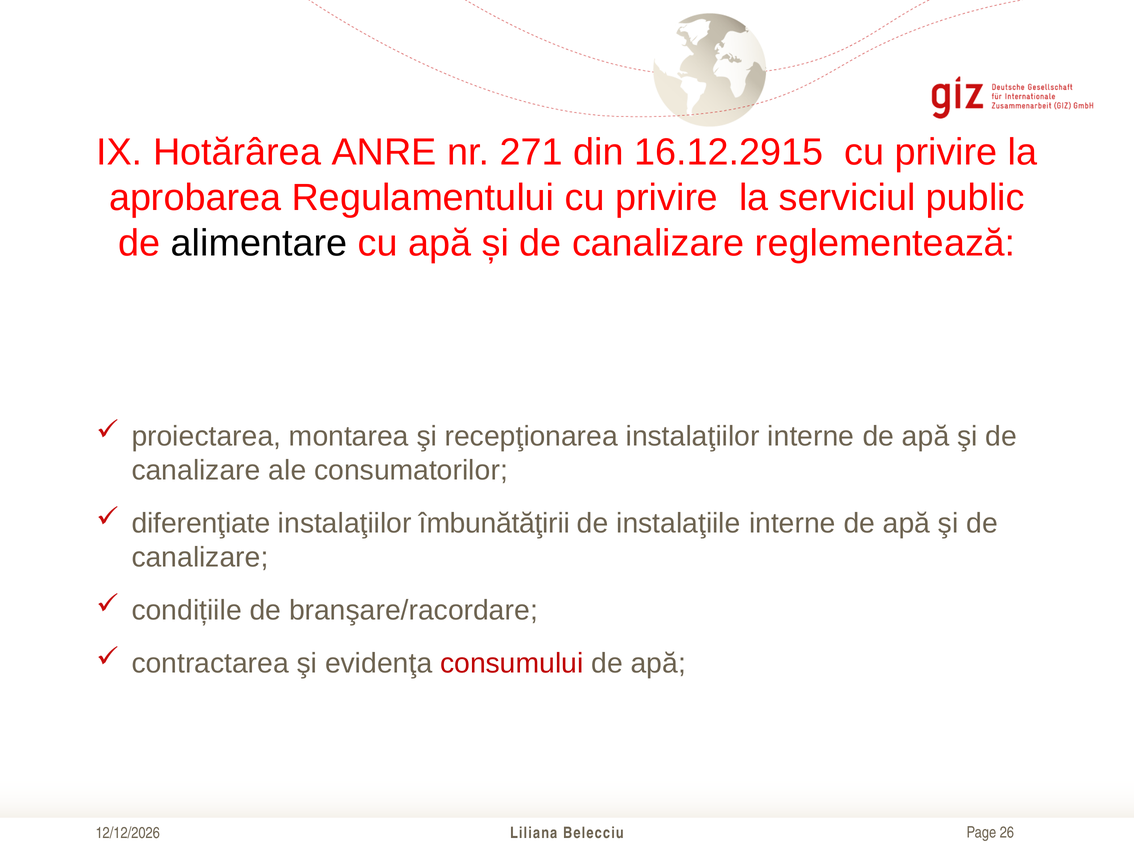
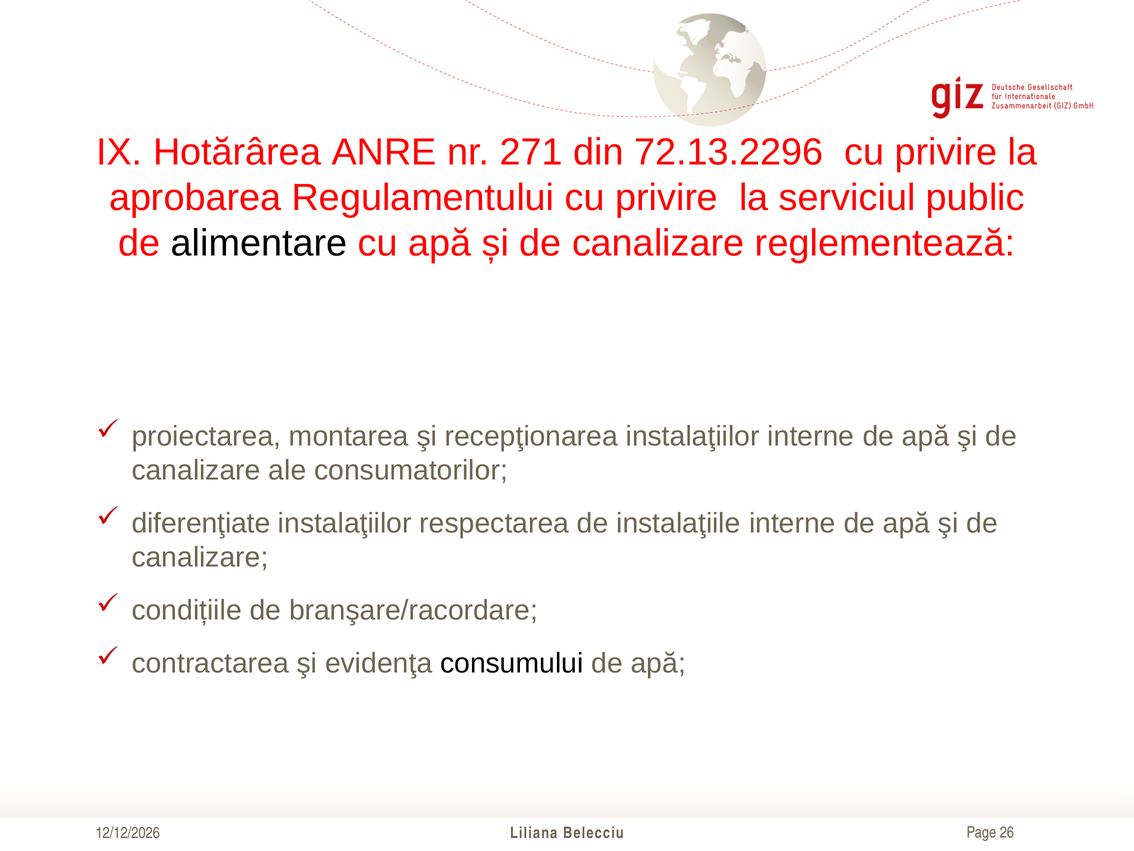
16.12.2915: 16.12.2915 -> 72.13.2296 (729, 152)
îmbunătăţirii: îmbunătăţirii -> respectarea (494, 523)
consumului colour: red -> black (512, 663)
